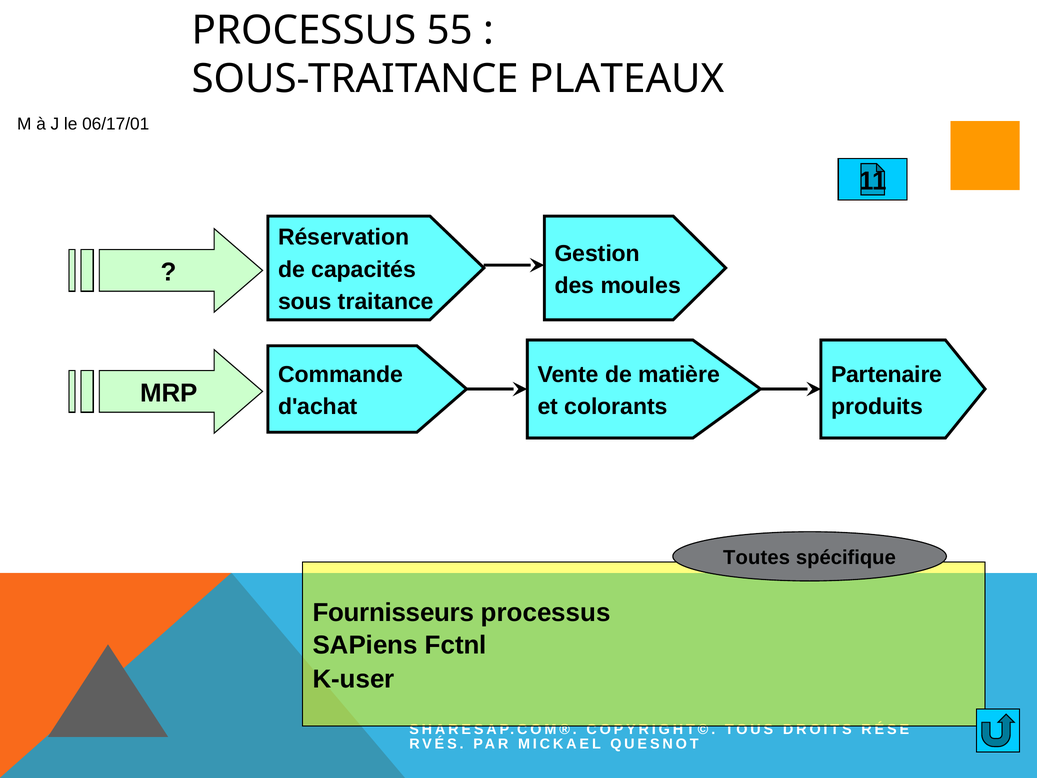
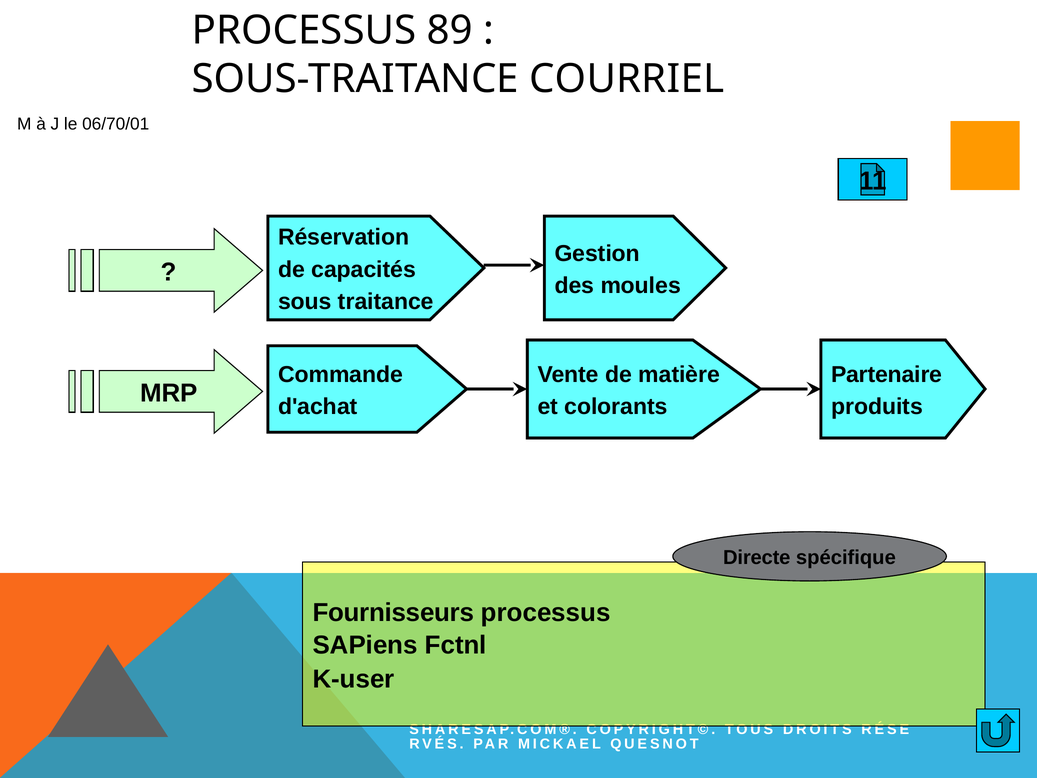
55: 55 -> 89 (450, 30)
PLATEAUX: PLATEAUX -> COURRIEL (627, 79)
06/17/01: 06/17/01 -> 06/70/01 (116, 124)
Toutes: Toutes -> Directe (757, 558)
